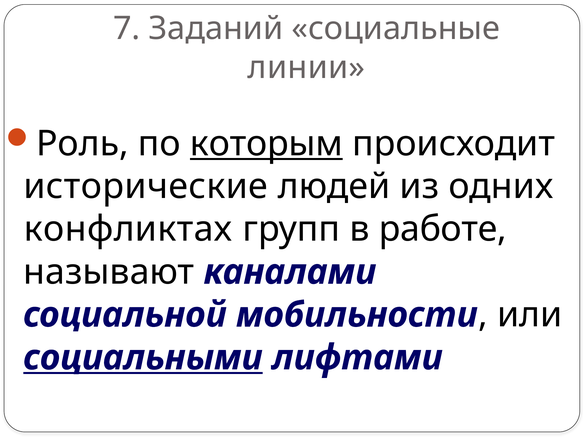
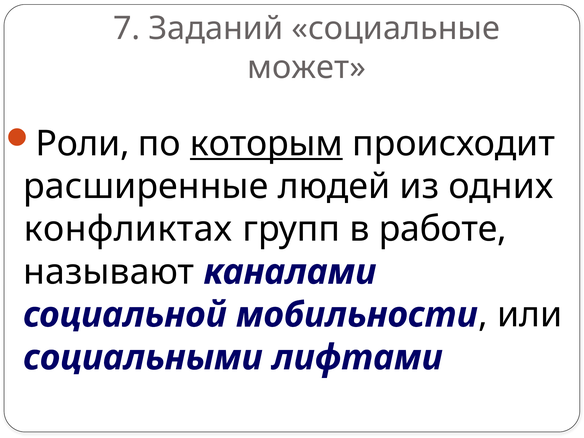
линии: линии -> может (307, 67)
Роль: Роль -> Роли (83, 144)
исторические: исторические -> расширенные (146, 186)
социальными underline: present -> none (143, 358)
